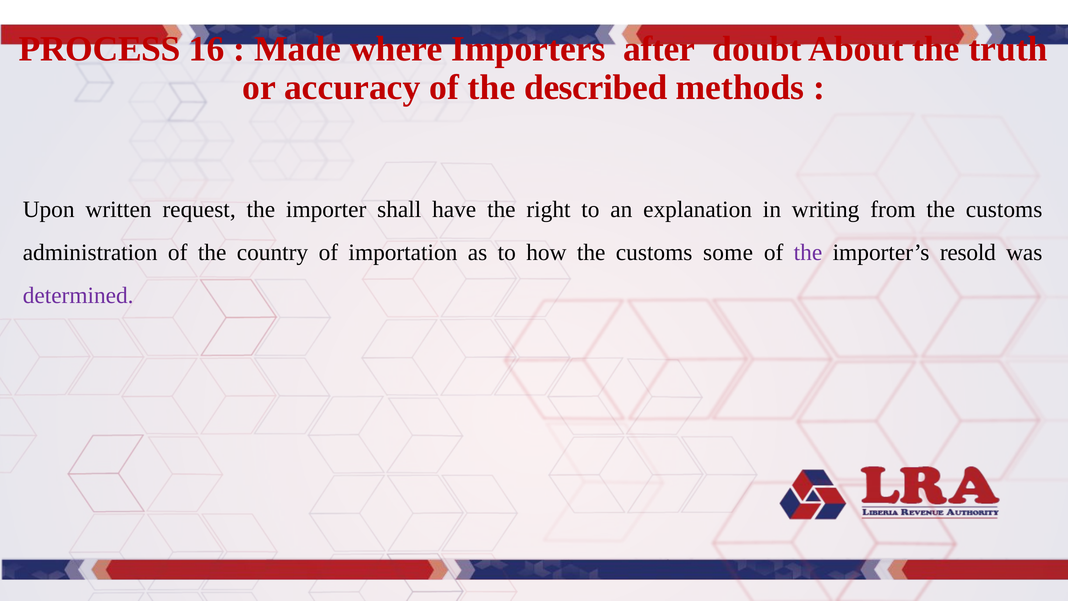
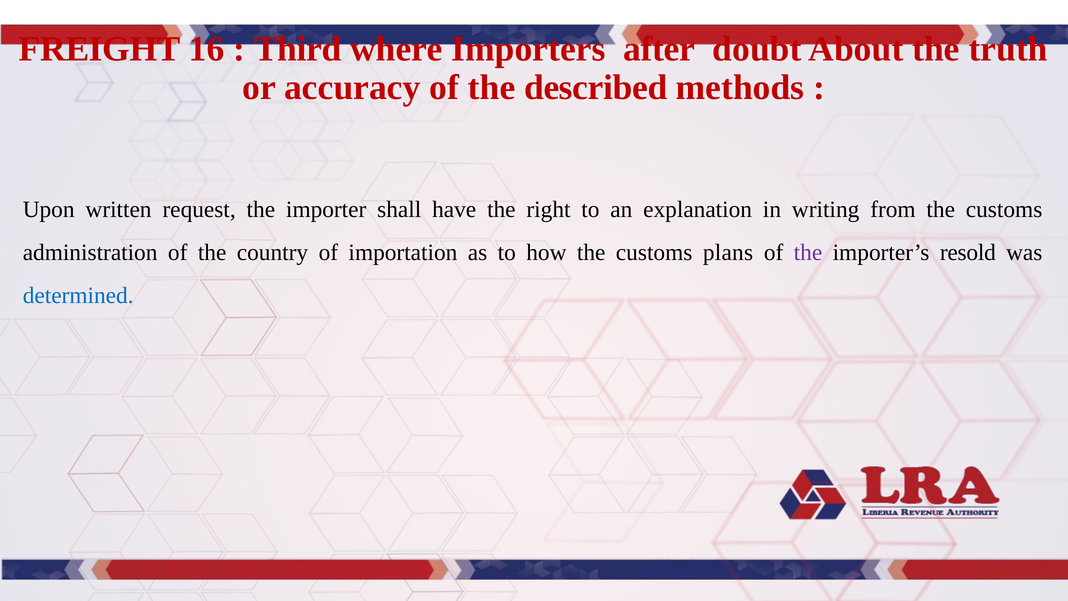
PROCESS: PROCESS -> FREIGHT (100, 49)
Made: Made -> Third (298, 49)
some: some -> plans (728, 252)
determined colour: purple -> blue (78, 295)
